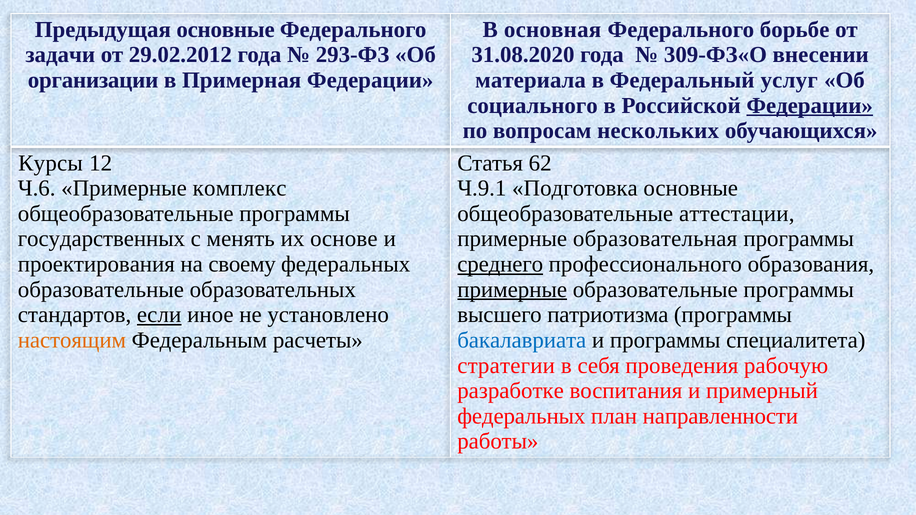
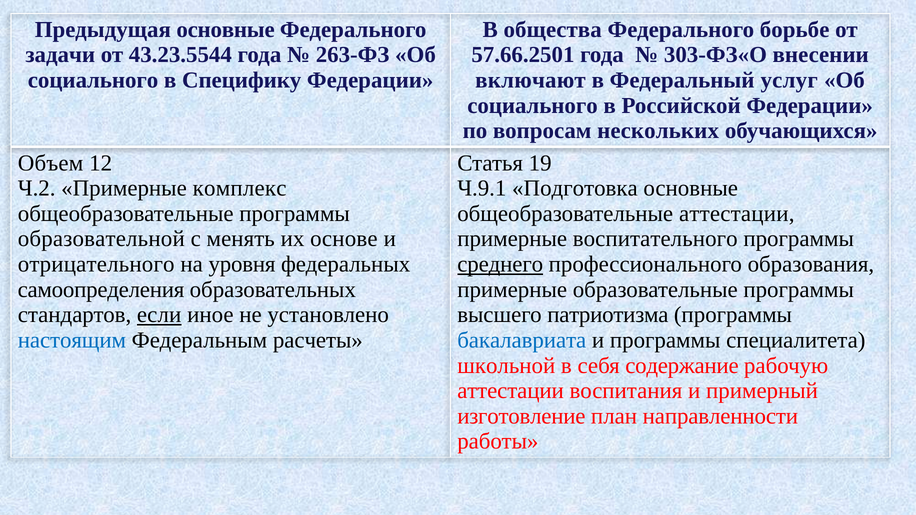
основная: основная -> общества (553, 30)
29.02.2012: 29.02.2012 -> 43.23.5544 (180, 55)
293-ФЗ: 293-ФЗ -> 263-ФЗ (353, 55)
31.08.2020: 31.08.2020 -> 57.66.2501 (523, 55)
309-ФЗ«О: 309-ФЗ«О -> 303-ФЗ«О (715, 55)
организации: организации -> социального (93, 80)
Примерная: Примерная -> Специфику (242, 80)
материала: материала -> включают (530, 80)
Федерации underline: present -> none (810, 106)
Курсы: Курсы -> Объем (51, 163)
62: 62 -> 19 (540, 163)
Ч.6: Ч.6 -> Ч.2 (37, 188)
государственных: государственных -> образовательной (101, 239)
образовательная: образовательная -> воспитательного (655, 239)
проектирования: проектирования -> отрицательного (96, 264)
своему: своему -> уровня (242, 264)
образовательные: образовательные -> самоопределения (101, 290)
примерные underline: present -> none (512, 290)
настоящим colour: orange -> blue (72, 340)
стратегии: стратегии -> школьной (506, 366)
проведения: проведения -> содержание (682, 366)
разработке: разработке -> аттестации (511, 391)
федеральных: федеральных -> изготовление (521, 416)
